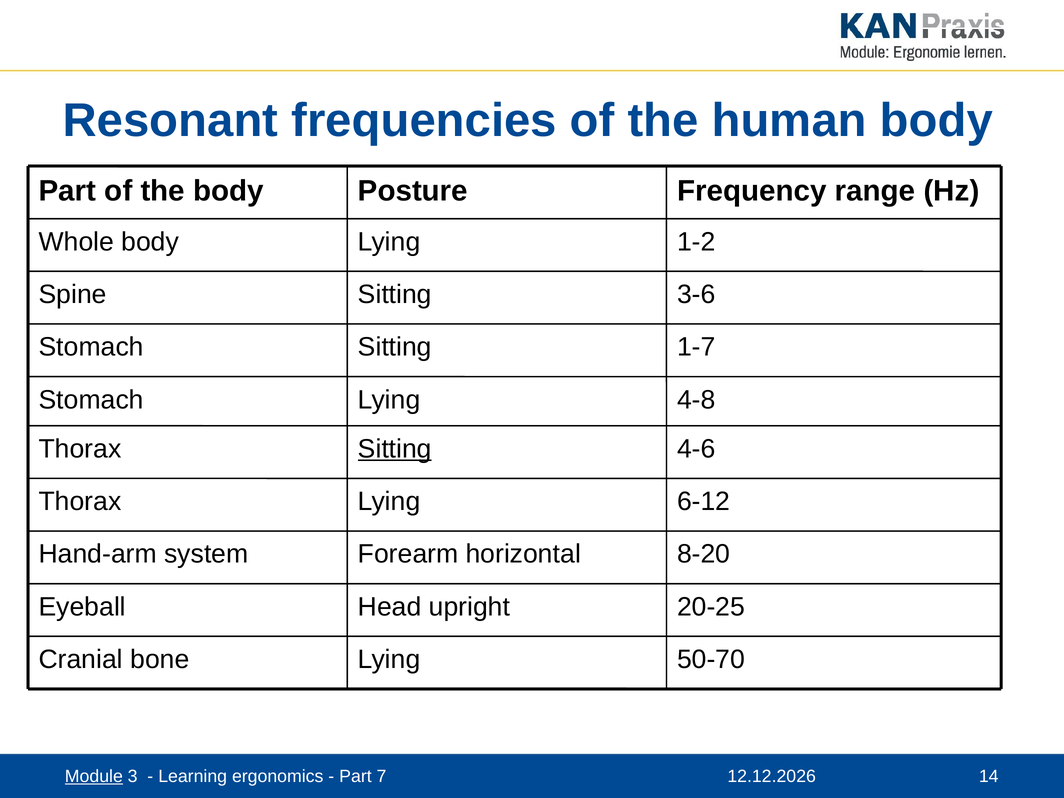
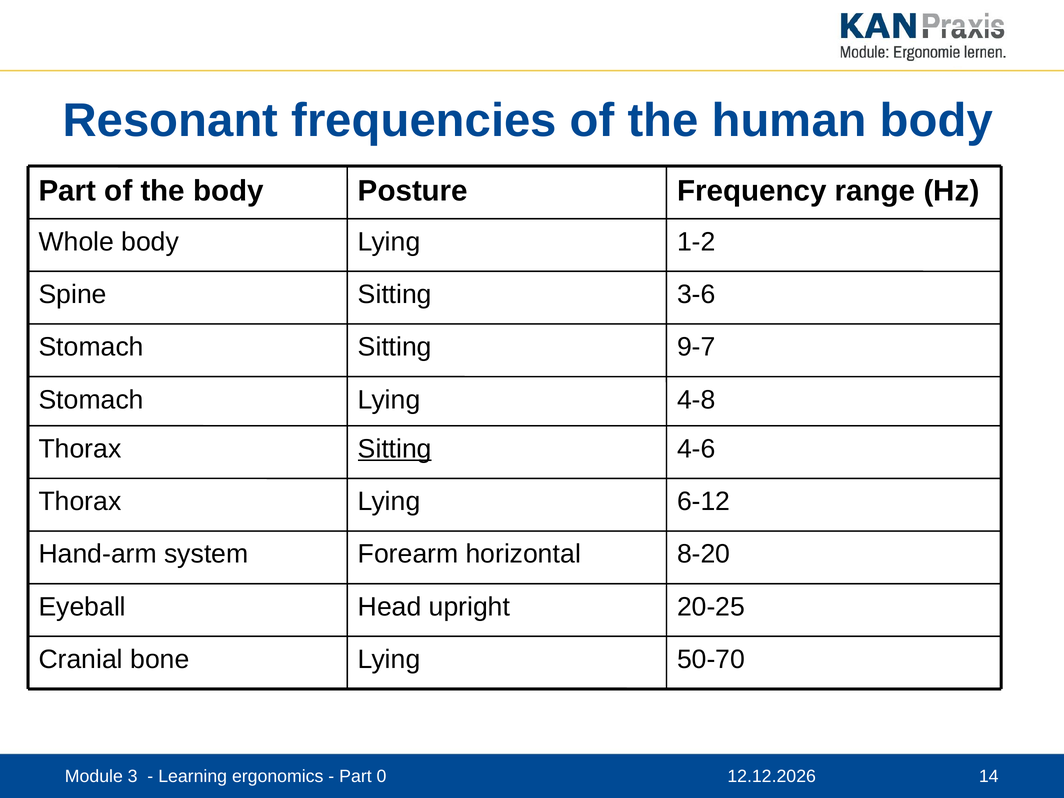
1-7: 1-7 -> 9-7 (696, 347)
Module underline: present -> none (94, 776)
7: 7 -> 0 (381, 776)
